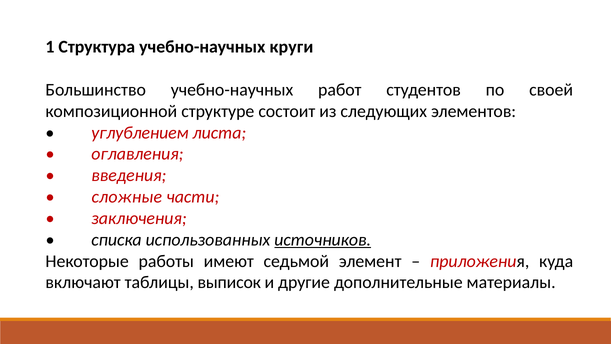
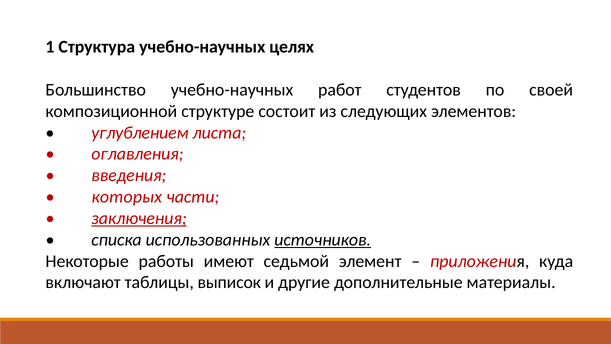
круги: круги -> целях (292, 47)
сложные: сложные -> которых (127, 197)
заключения underline: none -> present (139, 218)
